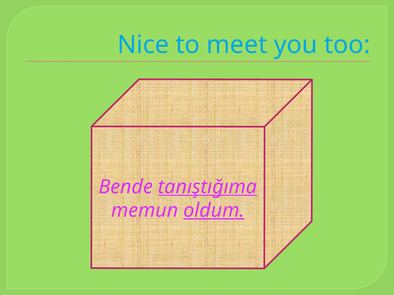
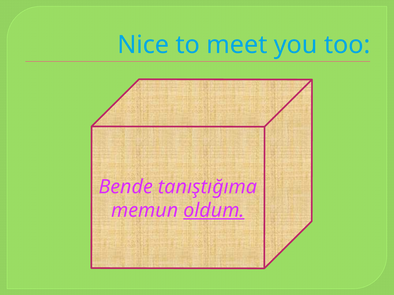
tanıştığıma underline: present -> none (208, 187)
